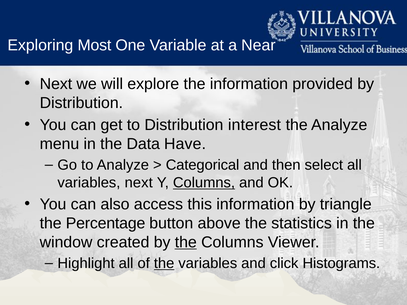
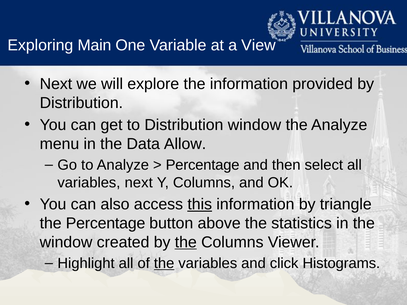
Most: Most -> Main (94, 45)
Near: Near -> View (258, 45)
Distribution interest: interest -> window (254, 125)
Have: Have -> Allow (185, 144)
Categorical: Categorical -> Percentage (203, 165)
Columns underline: present -> none (204, 183)
this underline: none -> present (200, 204)
